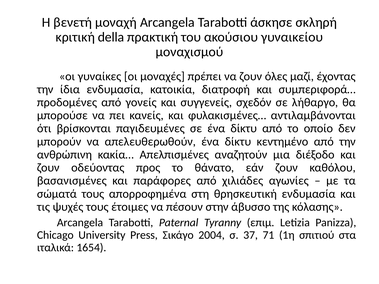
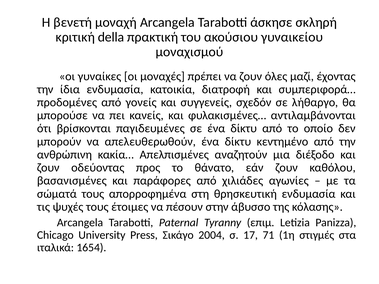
37: 37 -> 17 (251, 235)
σπιτιού: σπιτιού -> στιγμές (317, 235)
